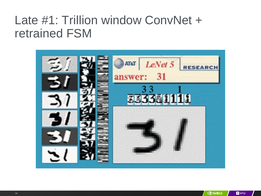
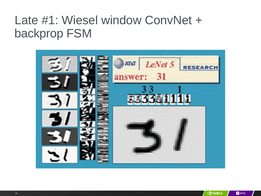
Trillion: Trillion -> Wiesel (80, 20)
retrained: retrained -> backprop (39, 33)
